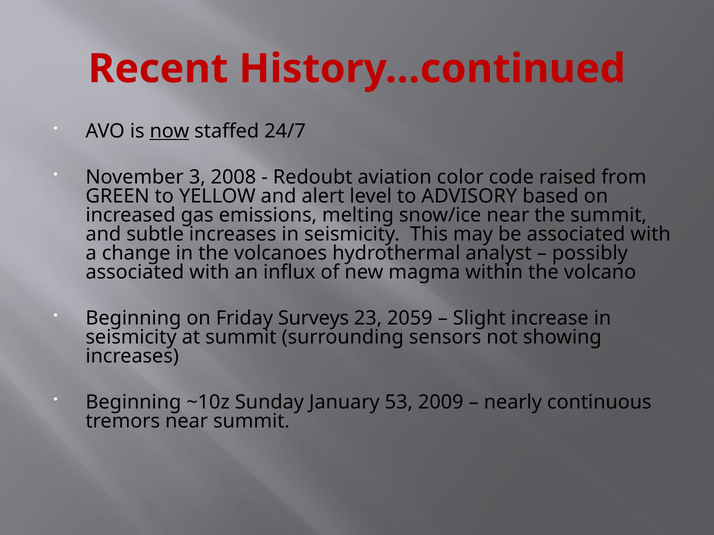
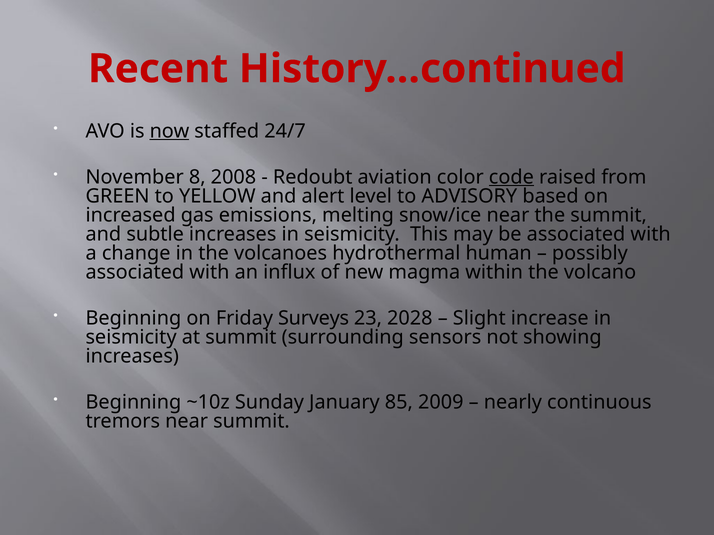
3: 3 -> 8 (197, 177)
code underline: none -> present (511, 177)
analyst: analyst -> human (499, 253)
2059: 2059 -> 2028 (410, 319)
53: 53 -> 85 (399, 403)
